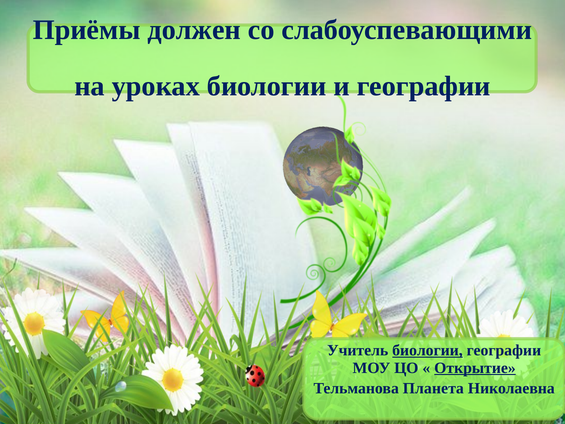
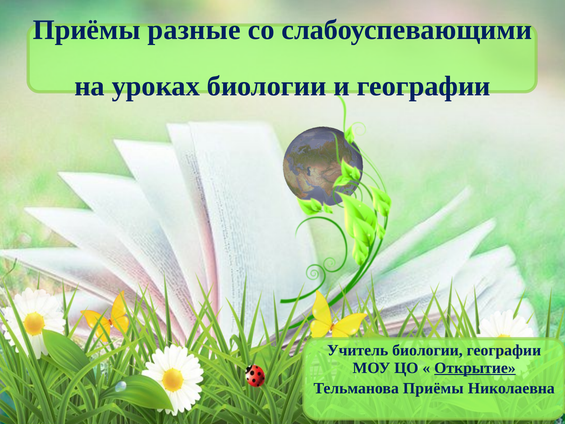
должен: должен -> разные (194, 30)
биологии underline: present -> none (427, 350)
Тельманова Планета: Планета -> Приёмы (433, 388)
